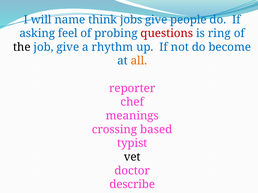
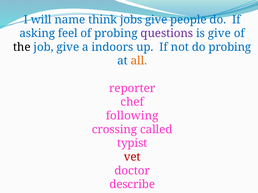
questions colour: red -> purple (167, 33)
is ring: ring -> give (219, 33)
rhythm: rhythm -> indoors (112, 47)
do become: become -> probing (230, 47)
meanings: meanings -> following (132, 116)
based: based -> called (156, 130)
vet colour: black -> red (132, 157)
